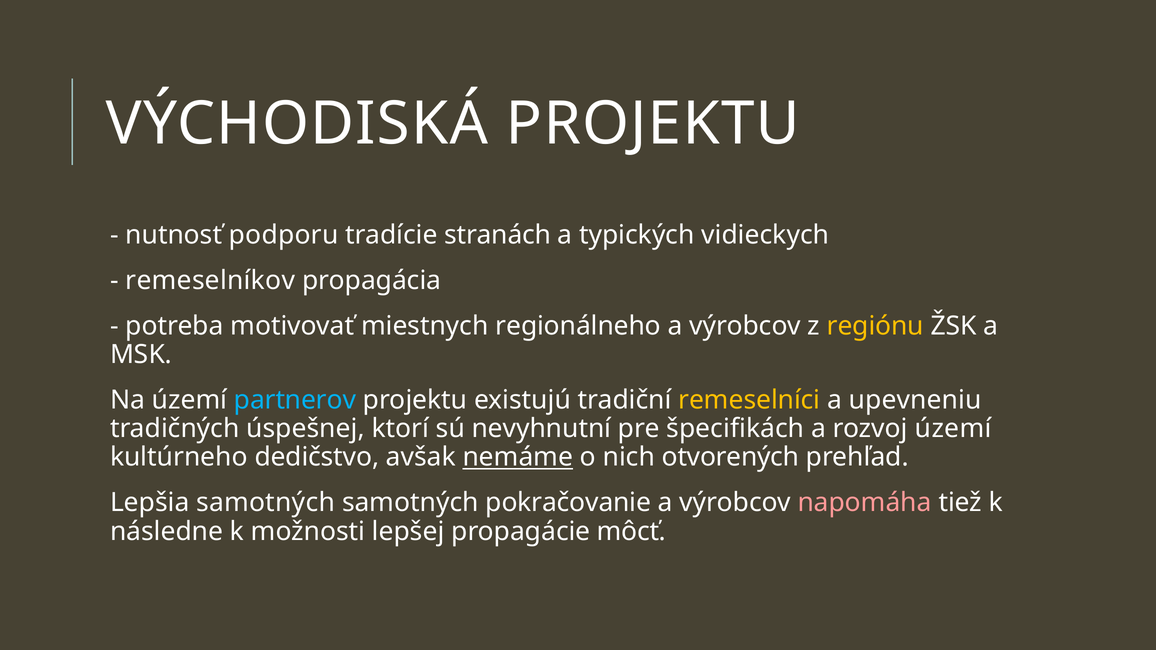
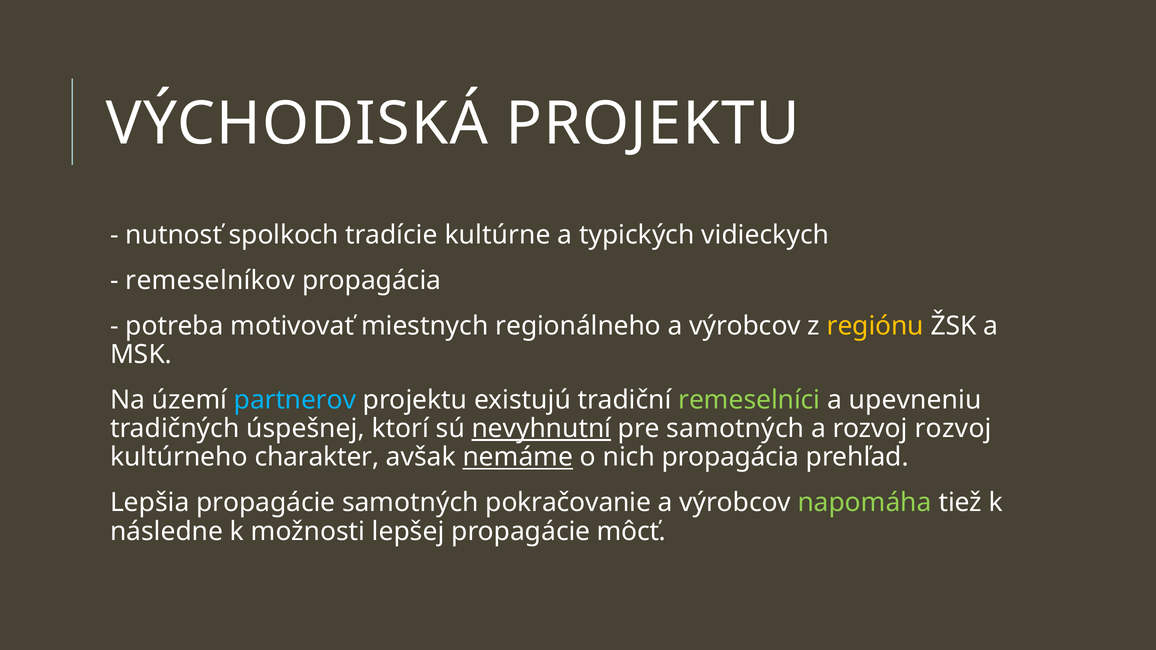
podporu: podporu -> spolkoch (284, 235)
stranách: stranách -> kultúrne (498, 235)
remeselníci colour: yellow -> light green (749, 400)
nevyhnutní underline: none -> present (541, 429)
pre špecifikách: špecifikách -> samotných (735, 429)
rozvoj území: území -> rozvoj (953, 429)
dedičstvo: dedičstvo -> charakter (317, 457)
nich otvorených: otvorených -> propagácia (731, 457)
Lepšia samotných: samotných -> propagácie (266, 503)
napomáha colour: pink -> light green (865, 503)
